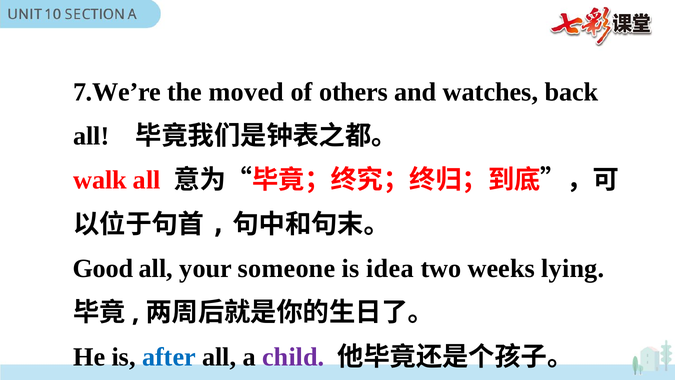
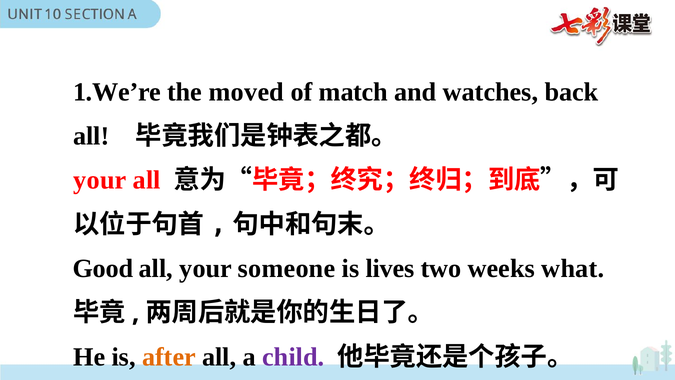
7.We’re: 7.We’re -> 1.We’re (117, 92)
others: others -> match (353, 92)
walk: walk -> your (100, 180)
idea: idea -> lives (390, 268)
lying: lying -> what (573, 268)
after colour: blue -> orange (169, 357)
